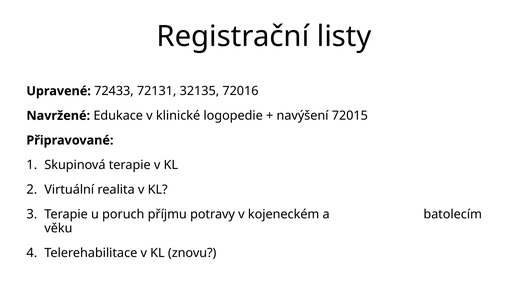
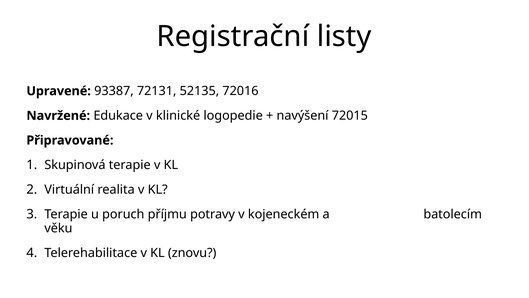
72433: 72433 -> 93387 (114, 91)
32135: 32135 -> 52135 (199, 91)
